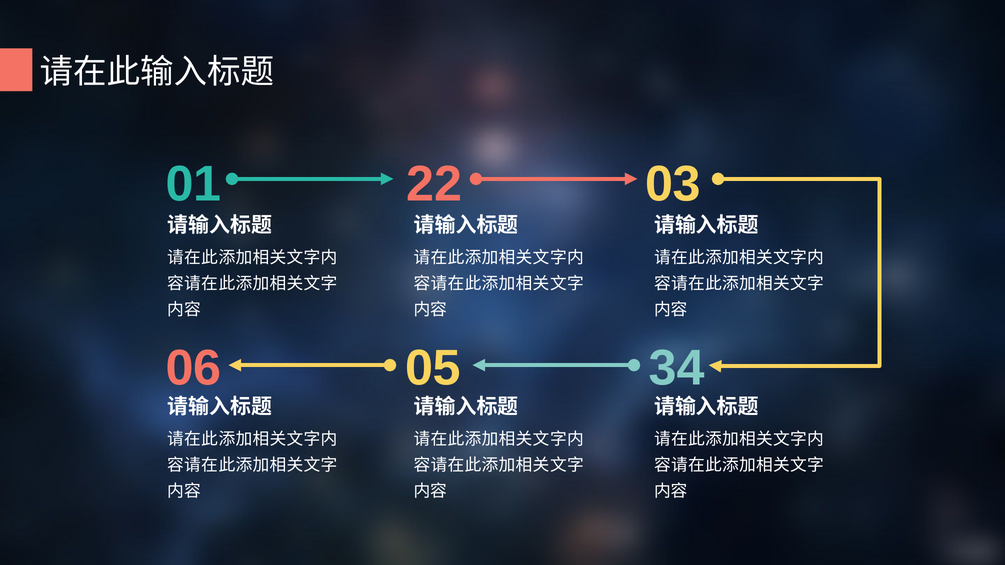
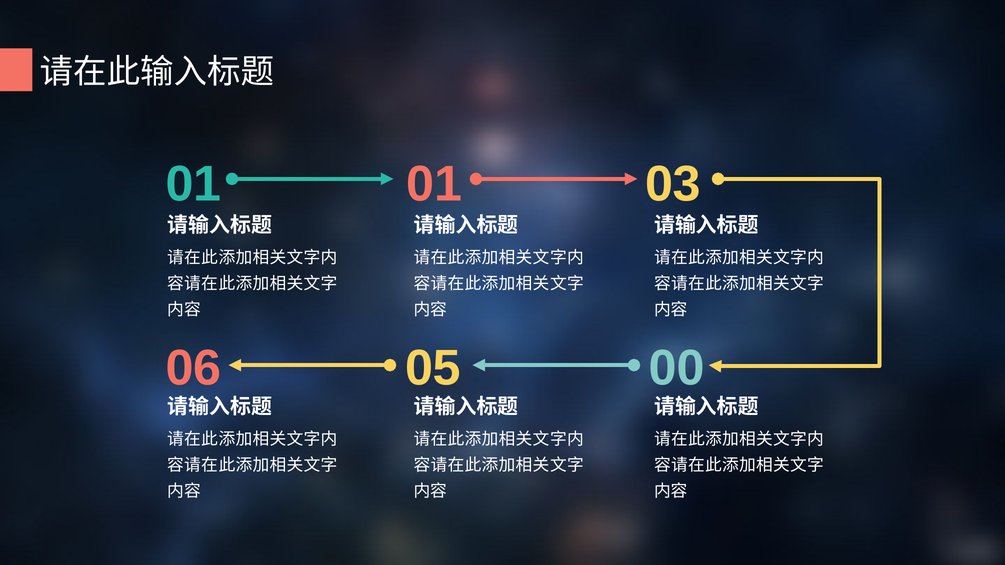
01 22: 22 -> 01 (434, 184)
34: 34 -> 00 (677, 368)
